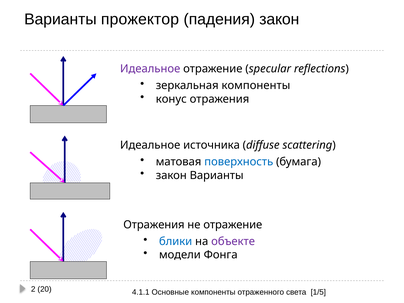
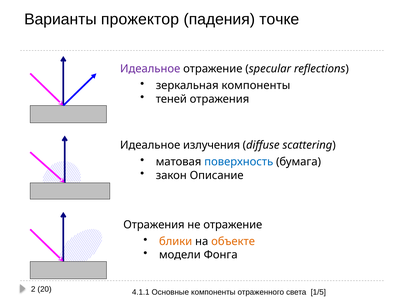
падения закон: закон -> точке (279, 19)
конус: конус -> теней (171, 99)
источника: источника -> излучения (212, 145)
закон Варианты: Варианты -> Описание (217, 175)
блики colour: blue -> orange (176, 241)
объекте colour: purple -> orange (233, 241)
